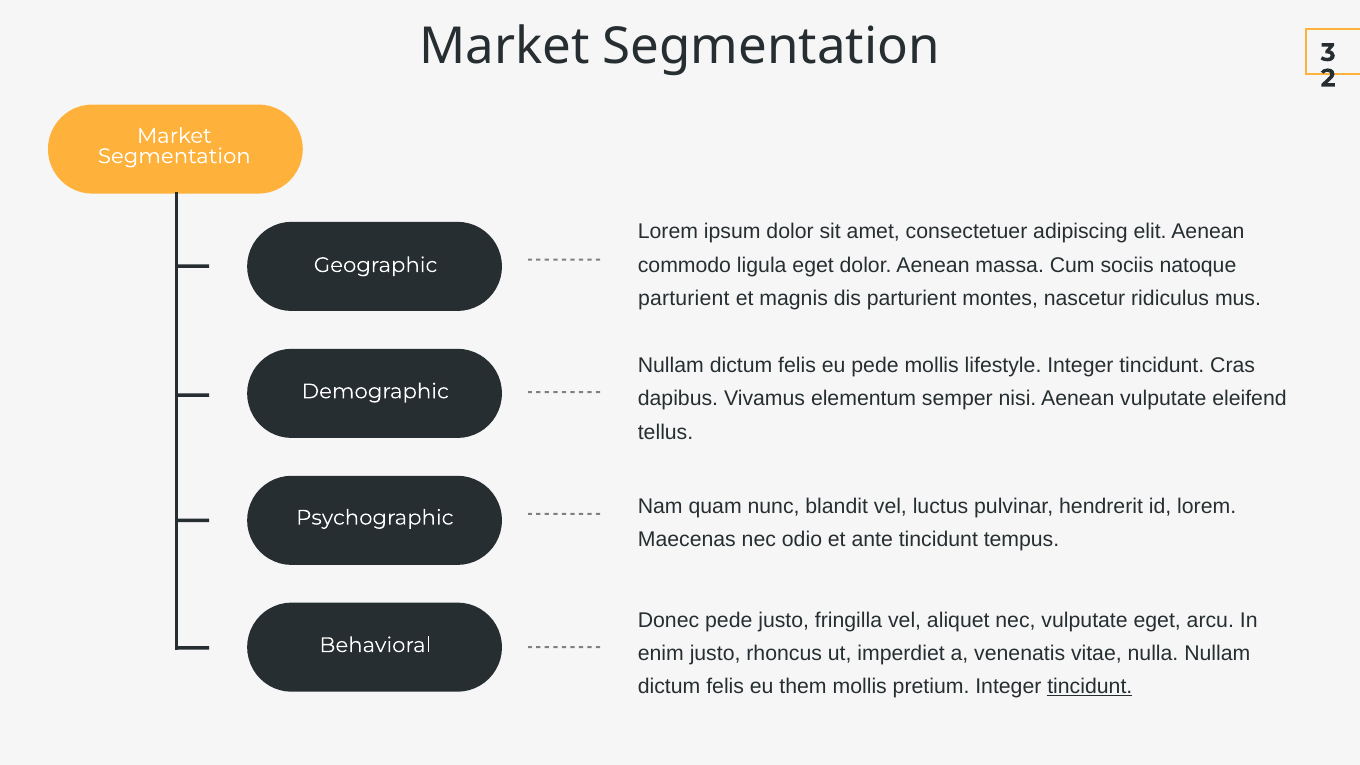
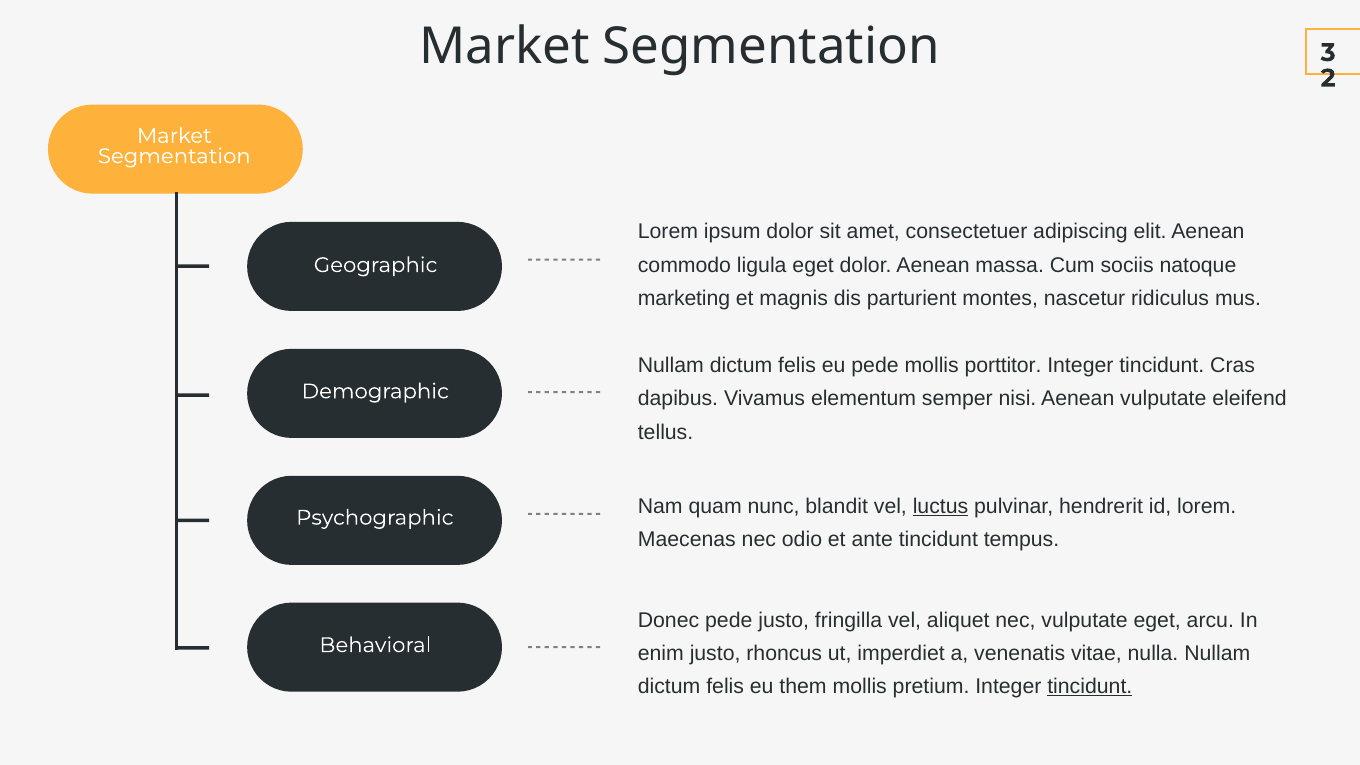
parturient: parturient -> marketing (684, 298)
lifestyle: lifestyle -> porttitor (1003, 366)
luctus underline: none -> present (941, 507)
